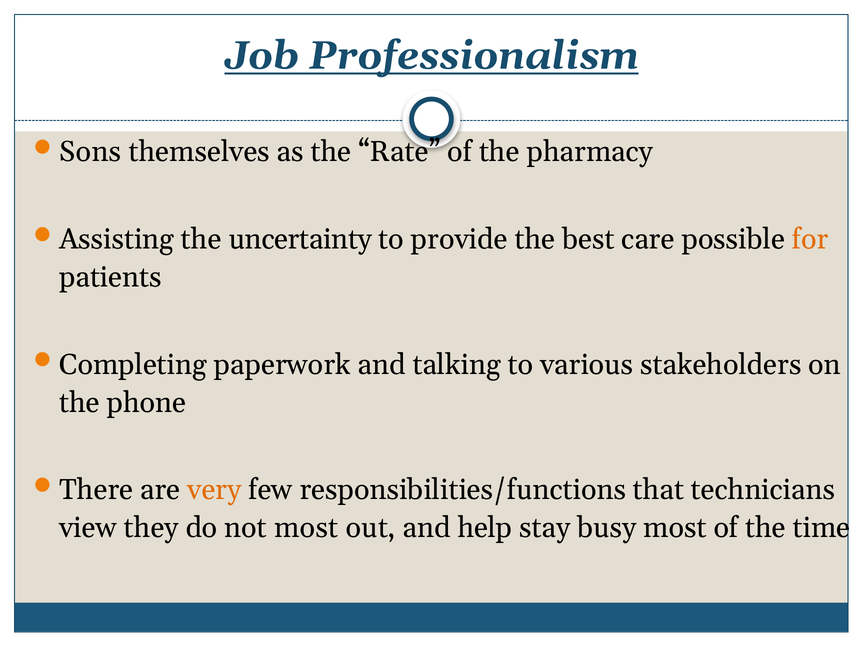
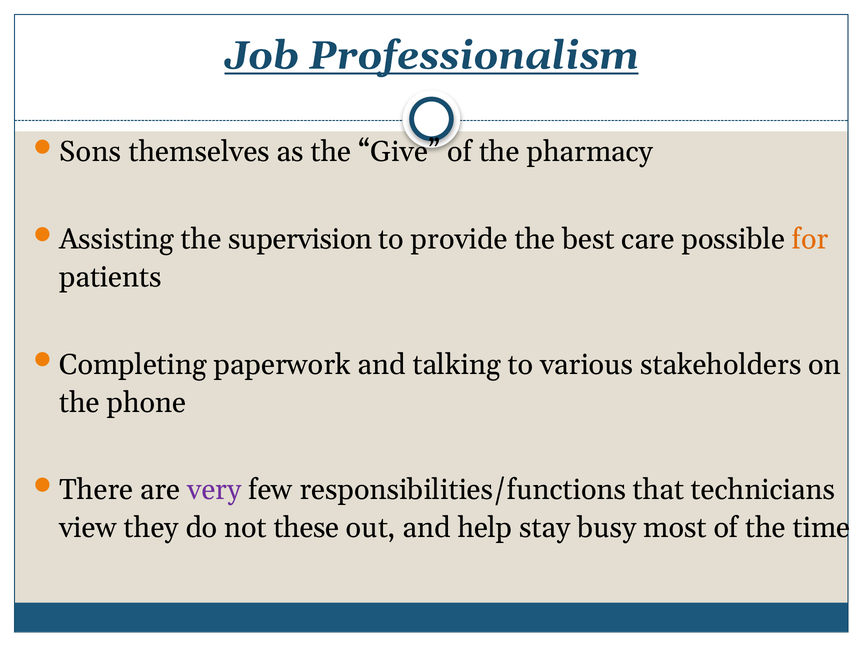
Rate: Rate -> Give (399, 152)
uncertainty: uncertainty -> supervision (300, 239)
very colour: orange -> purple (214, 490)
not most: most -> these (307, 528)
